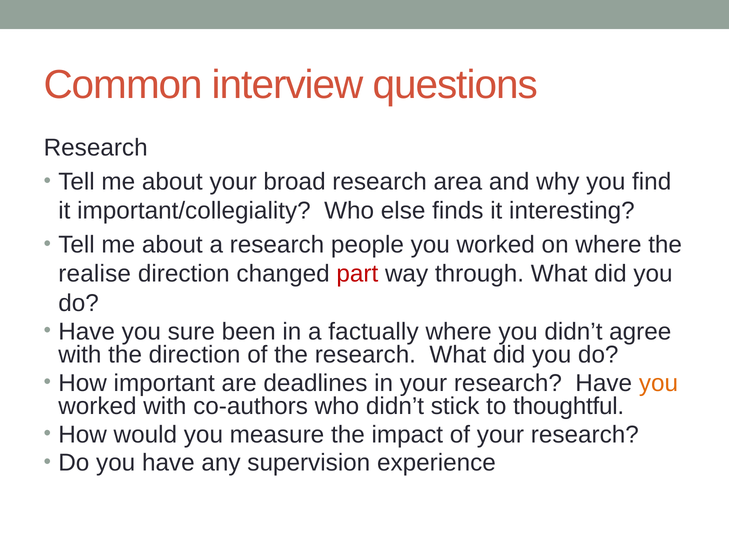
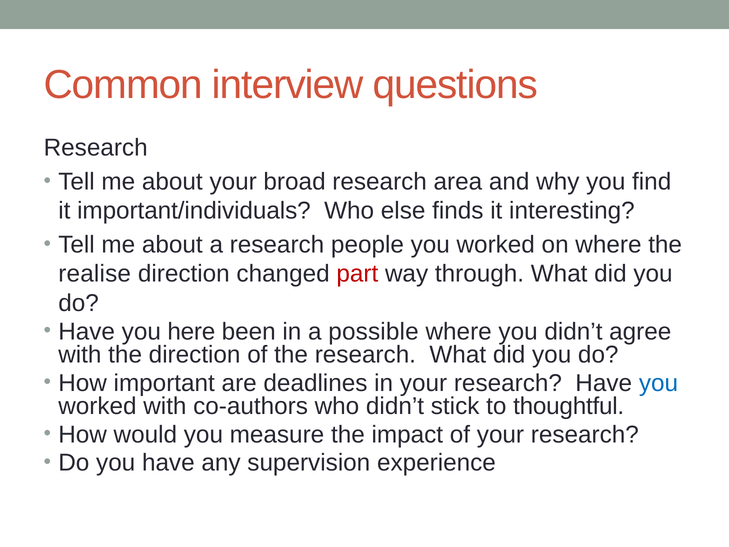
important/collegiality: important/collegiality -> important/individuals (194, 211)
sure: sure -> here (191, 331)
factually: factually -> possible (373, 331)
you colour: orange -> blue (658, 383)
